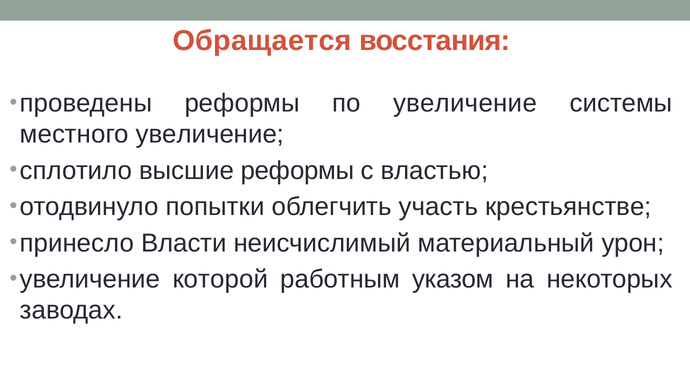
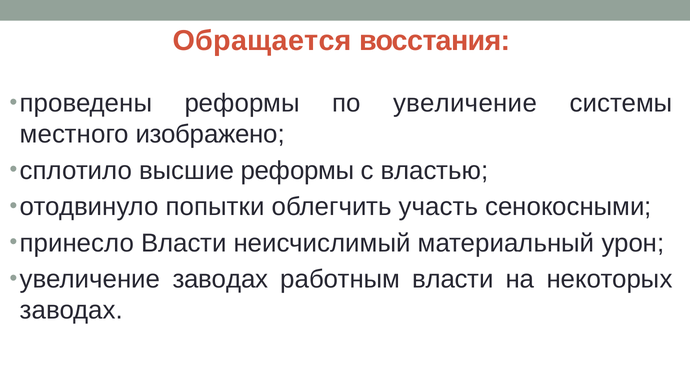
местного увеличение: увеличение -> изображено (210, 134)
крестьянстве: крестьянстве -> сенокосными (568, 207)
увеличение которой: которой -> заводах (220, 279)
работным указом: указом -> власти (453, 279)
